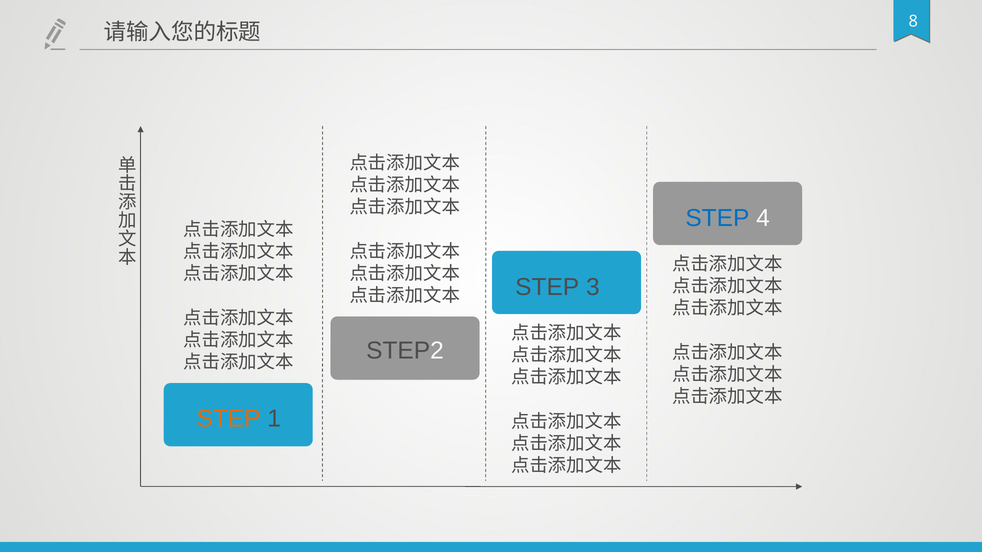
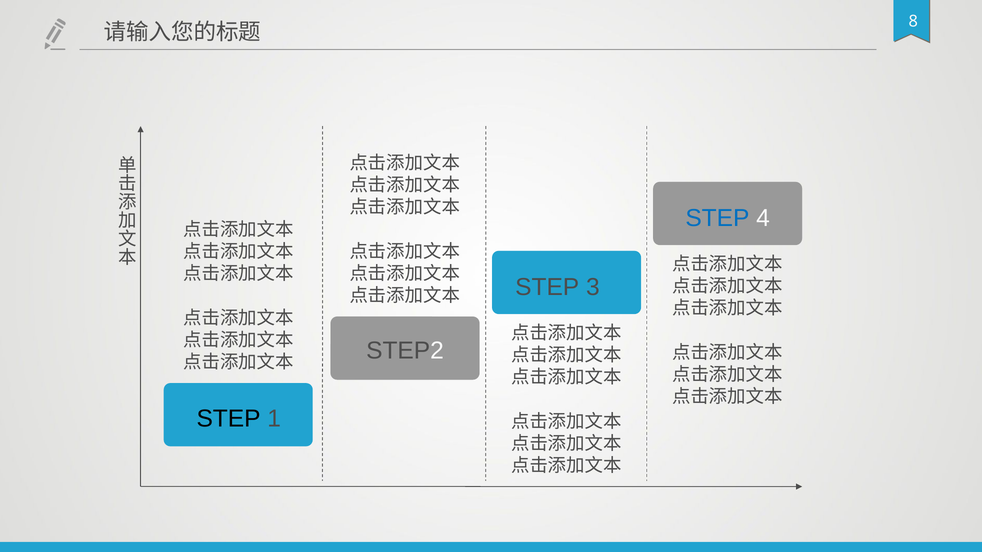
STEP colour: orange -> black (229, 419)
